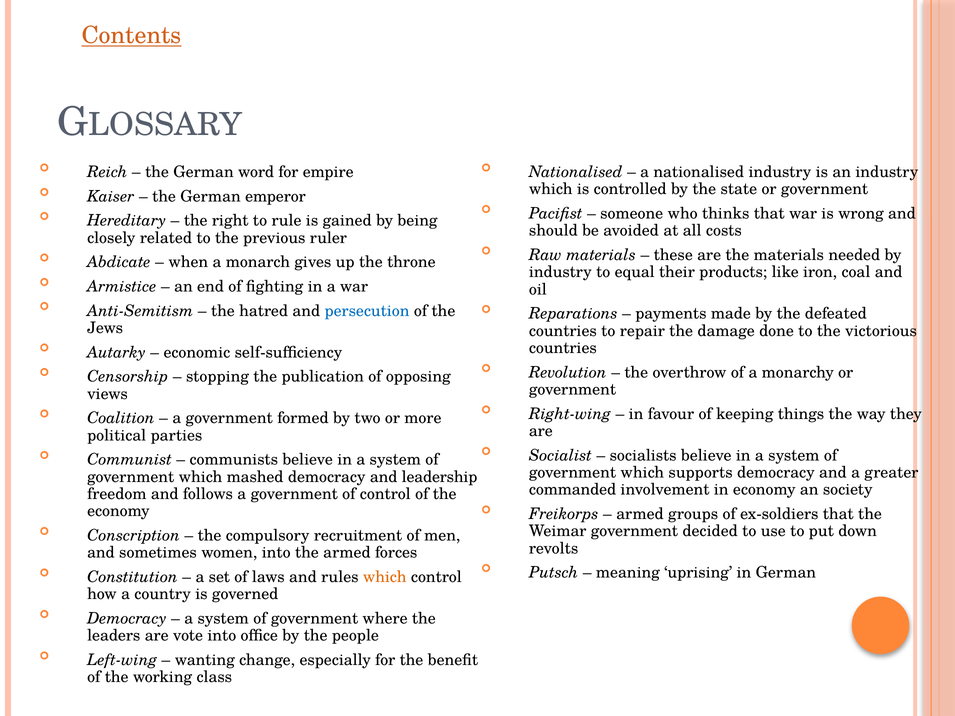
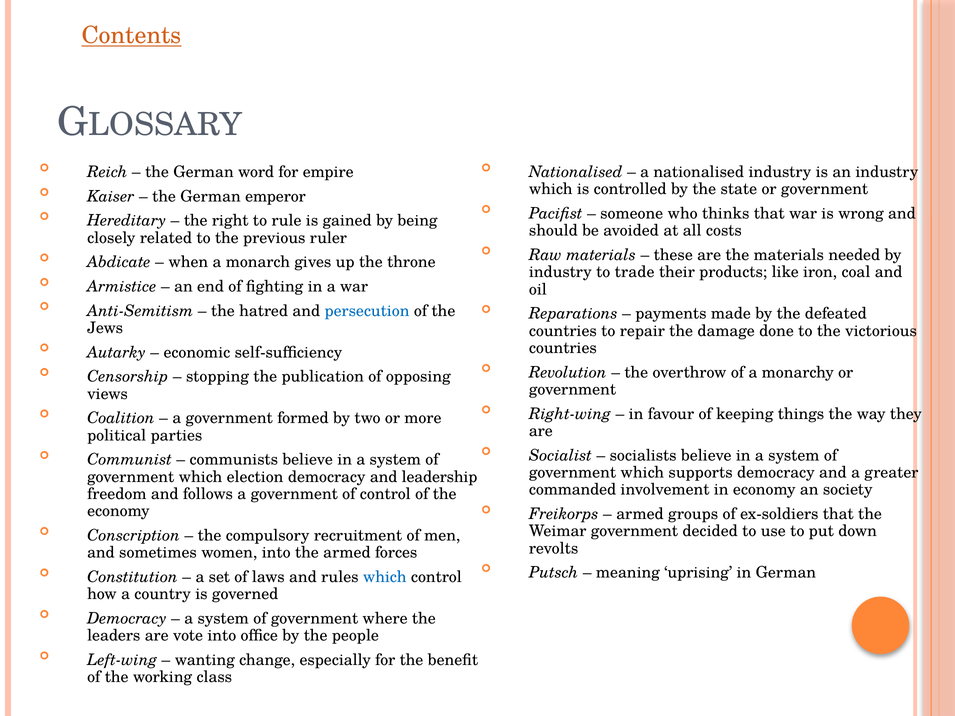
equal: equal -> trade (635, 272)
mashed: mashed -> election (255, 477)
which colour: orange -> blue (385, 577)
